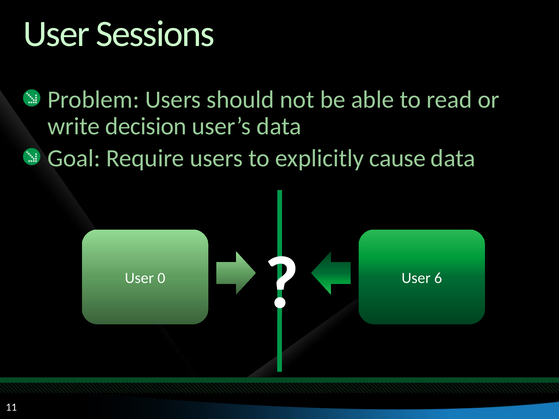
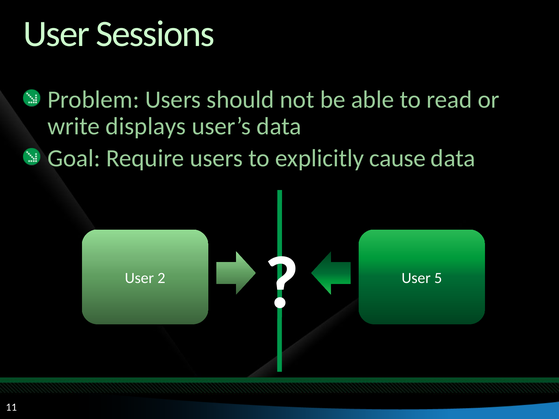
decision: decision -> displays (146, 127)
0: 0 -> 2 (161, 278)
6: 6 -> 5 (438, 278)
